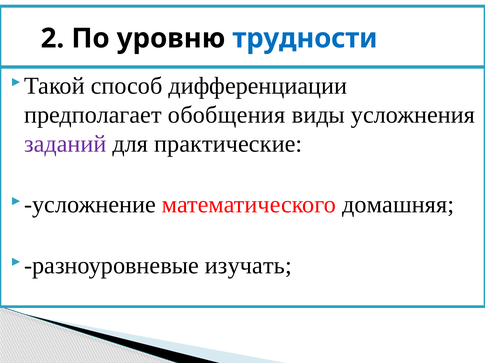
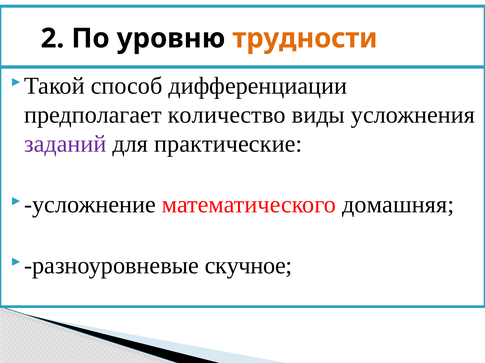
трудности colour: blue -> orange (305, 38)
обобщения: обобщения -> количество (227, 115)
изучать: изучать -> скучное (249, 266)
